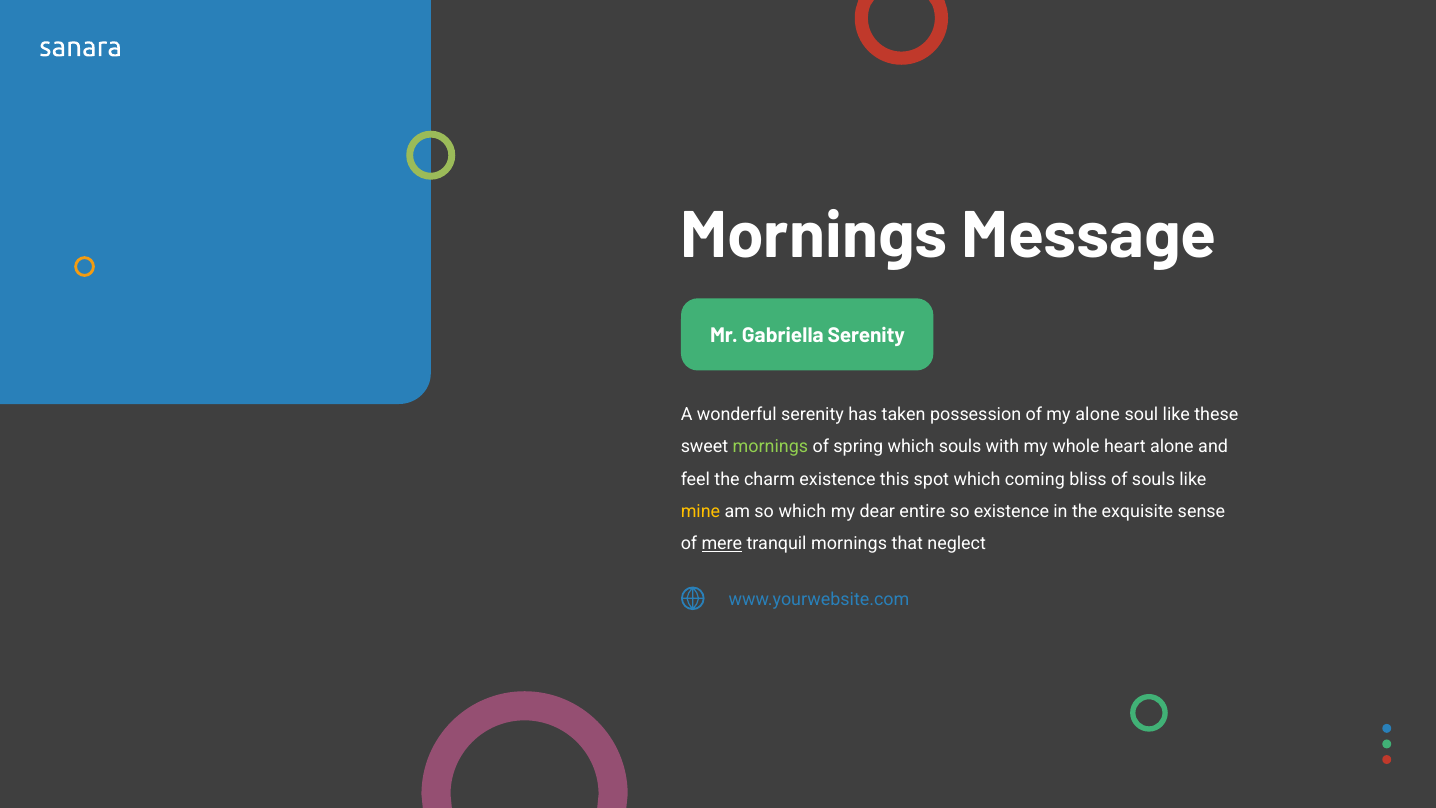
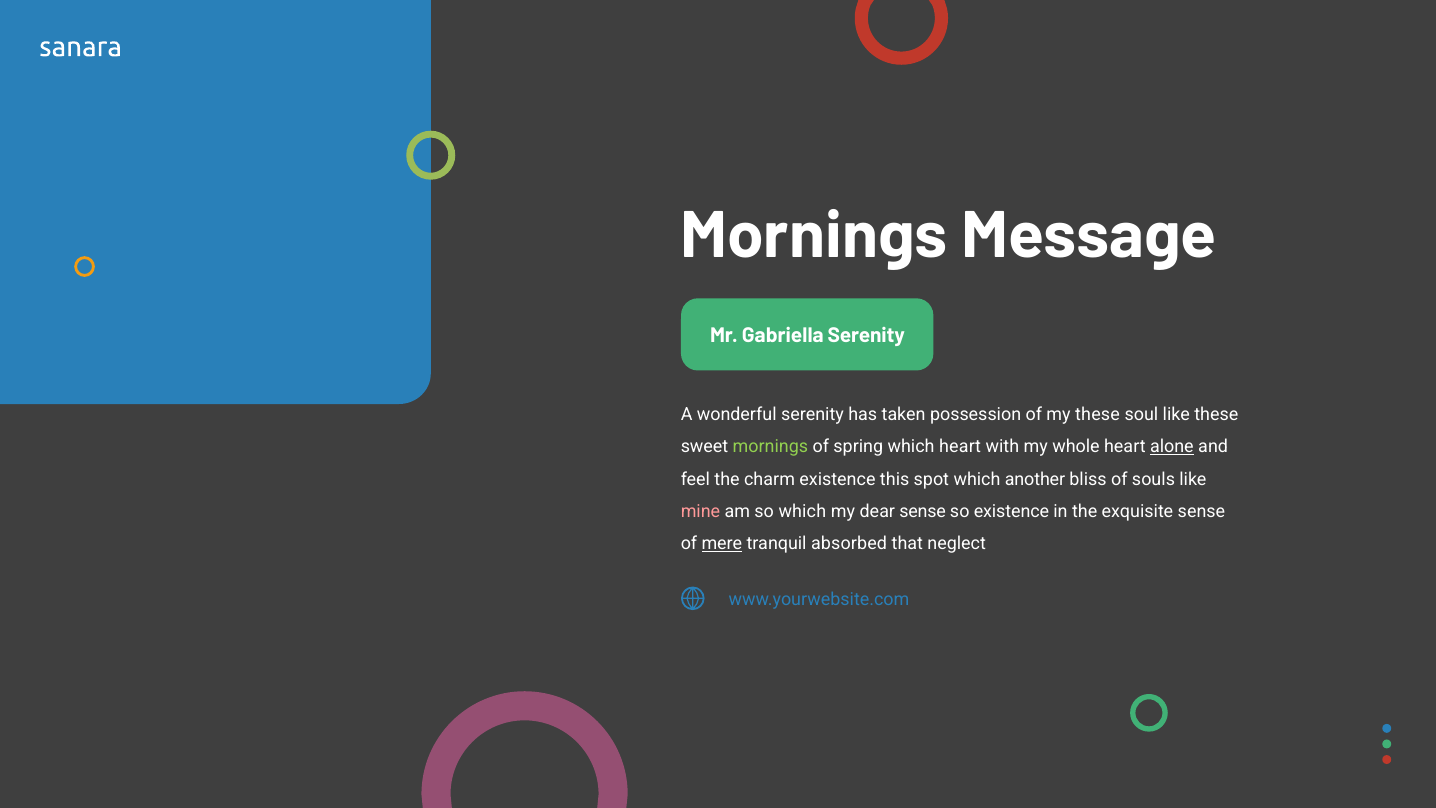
my alone: alone -> these (1098, 414)
which souls: souls -> heart (960, 447)
alone underline: none -> present (1172, 447)
coming: coming -> another (1035, 479)
mine colour: yellow -> pink (700, 511)
dear entire: entire -> sense (923, 511)
tranquil mornings: mornings -> absorbed (849, 544)
